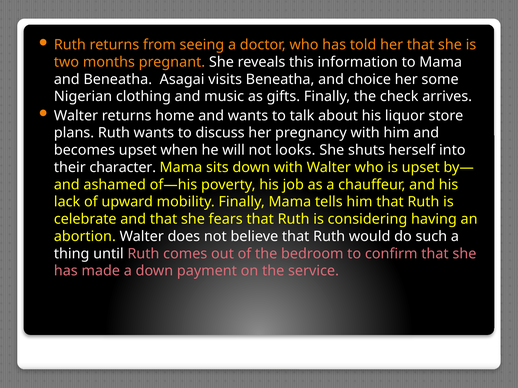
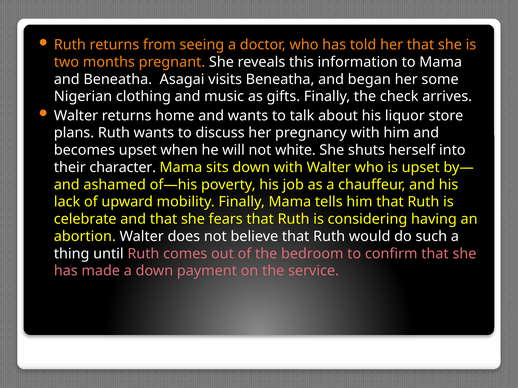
choice: choice -> began (369, 79)
looks: looks -> white (295, 150)
